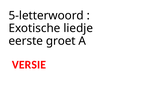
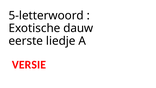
liedje: liedje -> dauw (78, 28)
groet: groet -> liedje (61, 41)
